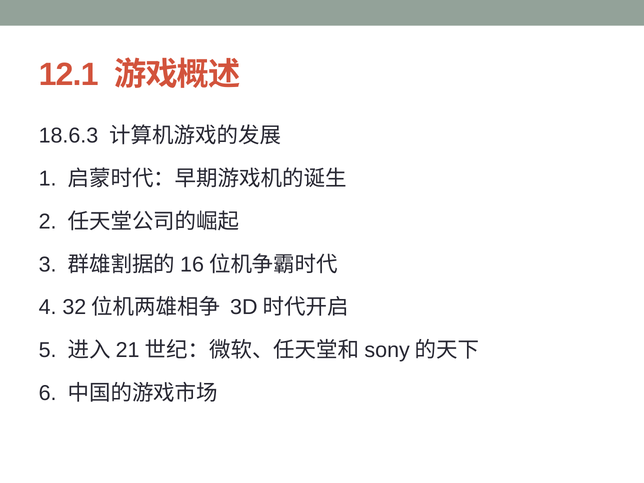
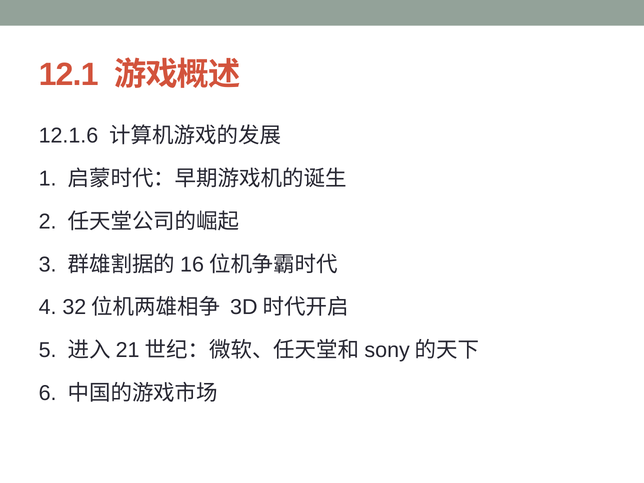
18.6.3: 18.6.3 -> 12.1.6 (68, 136)
